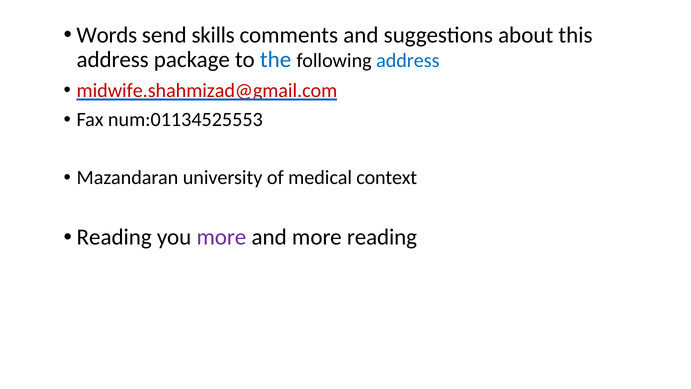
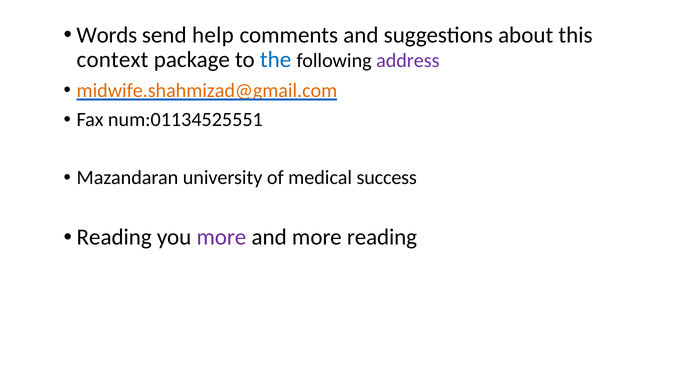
skills: skills -> help (213, 35)
address: address -> context (113, 60)
address colour: blue -> purple (408, 61)
midwife.shahmizad@gmail.com colour: red -> orange (207, 91)
num:01134525553: num:01134525553 -> num:01134525551 (185, 120)
context: context -> success (387, 178)
